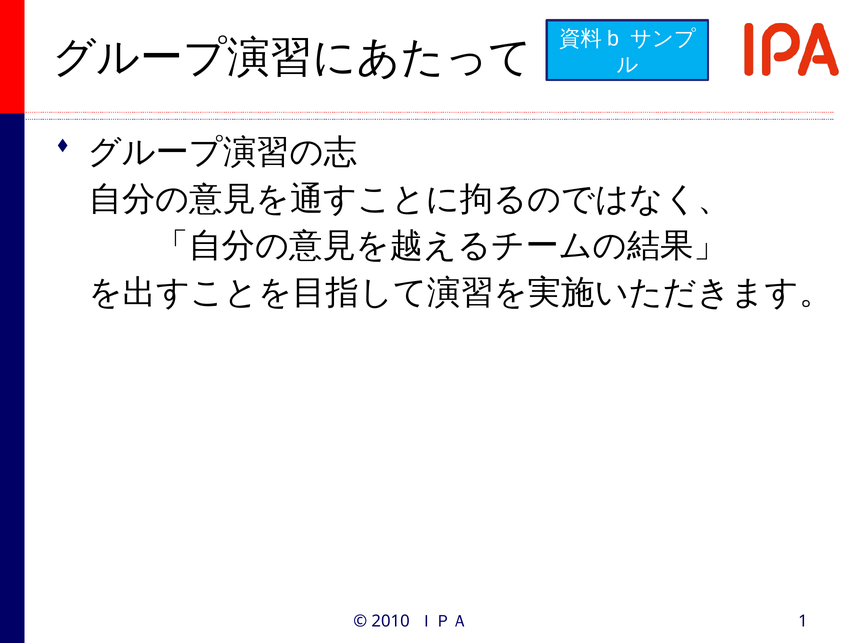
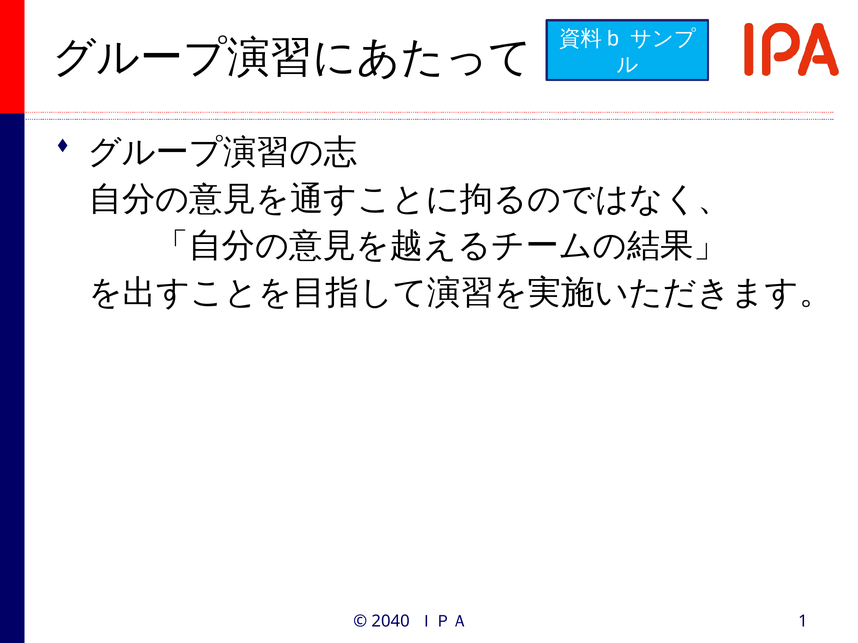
2010: 2010 -> 2040 (391, 622)
